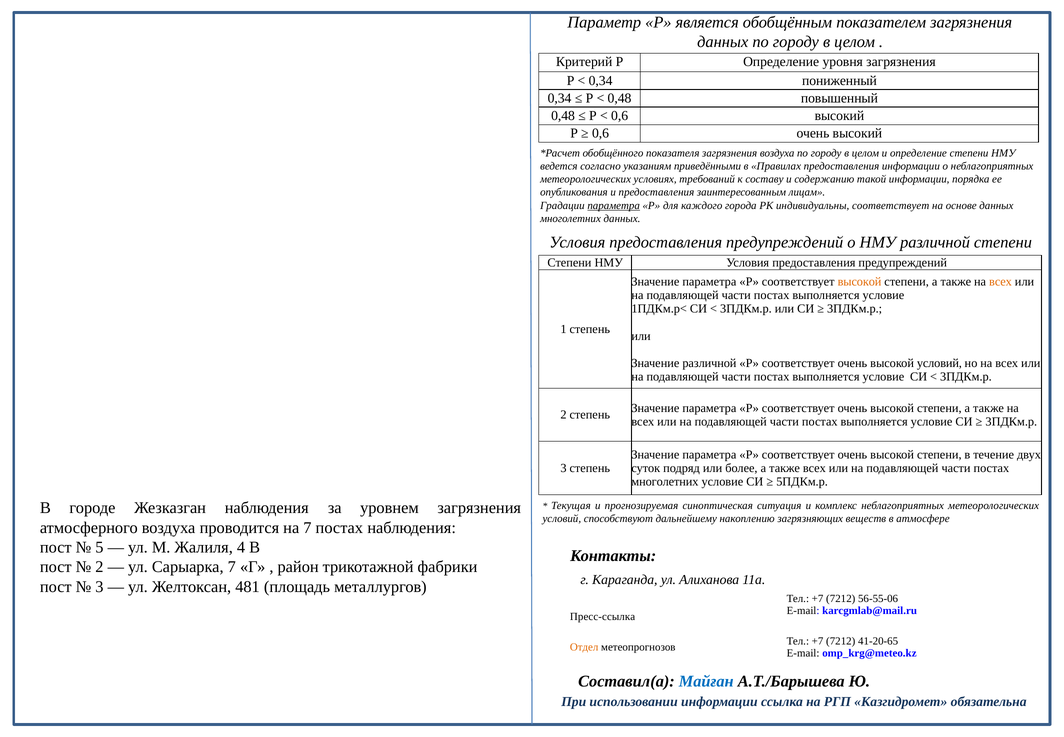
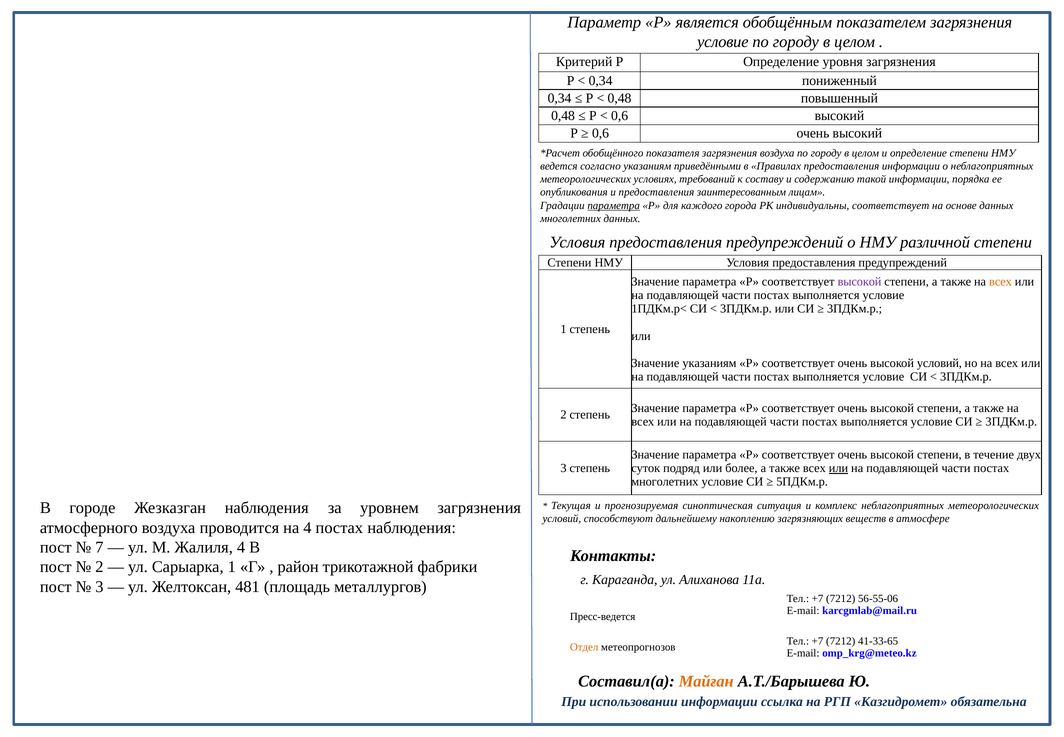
данных: данных -> условие (723, 42)
высокой colour: orange -> purple (860, 281)
Значение различной: различной -> указаниям (709, 363)
или underline: none -> present (838, 468)
на 7: 7 -> 4 (307, 527)
5: 5 -> 7 (99, 547)
Сарыарка 7: 7 -> 1 (232, 567)
Пресс-ссылка: Пресс-ссылка -> Пресс-ведется (603, 616)
41-20-65: 41-20-65 -> 41-33-65 (878, 641)
Майған colour: blue -> orange (706, 681)
